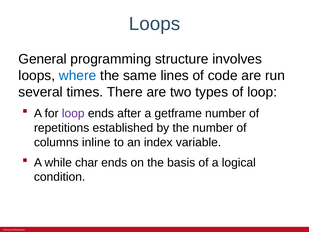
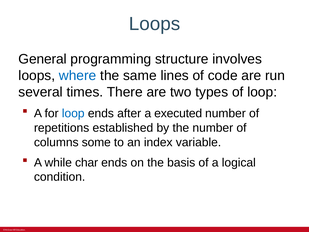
loop colour: purple -> blue (73, 113)
getframe: getframe -> executed (178, 113)
inline: inline -> some (96, 142)
